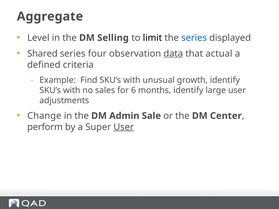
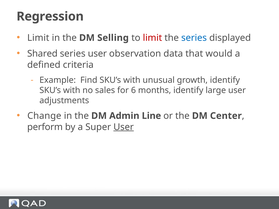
Aggregate: Aggregate -> Regression (50, 16)
Level: Level -> Limit (38, 38)
limit colour: black -> red (152, 38)
series four: four -> user (97, 54)
data underline: present -> none (173, 54)
actual: actual -> would (219, 54)
Sale: Sale -> Line (151, 116)
